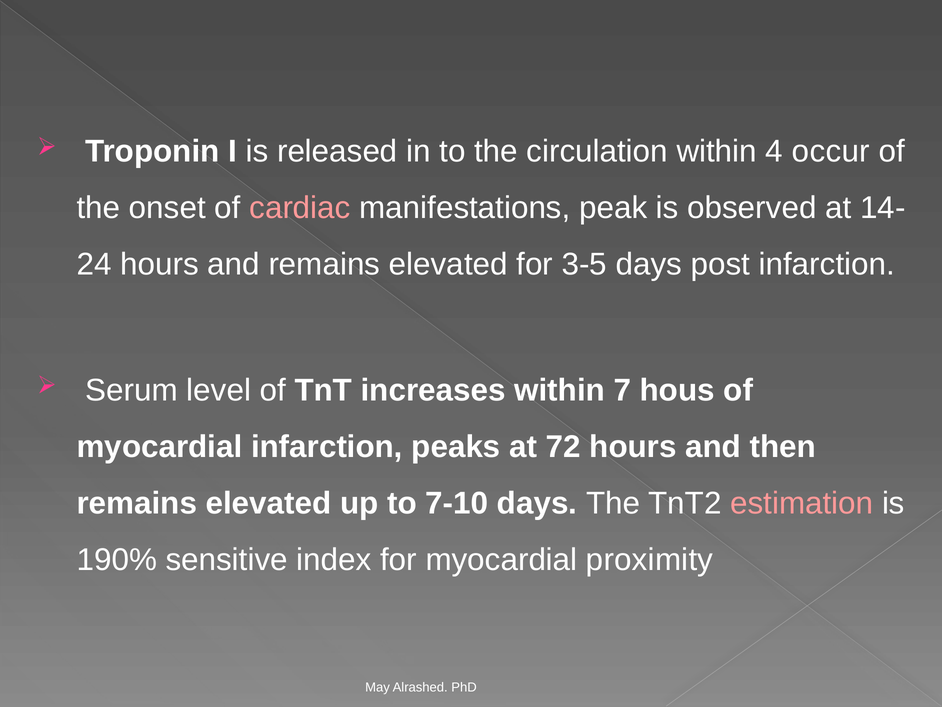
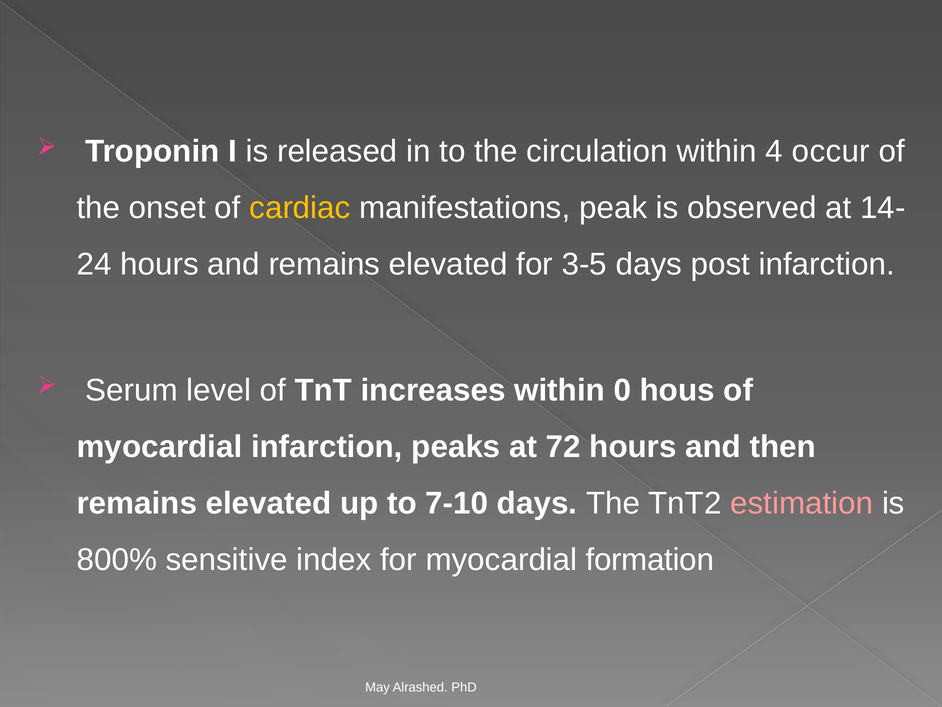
cardiac colour: pink -> yellow (300, 208)
7: 7 -> 0 (622, 390)
190%: 190% -> 800% (117, 559)
proximity: proximity -> formation (650, 559)
